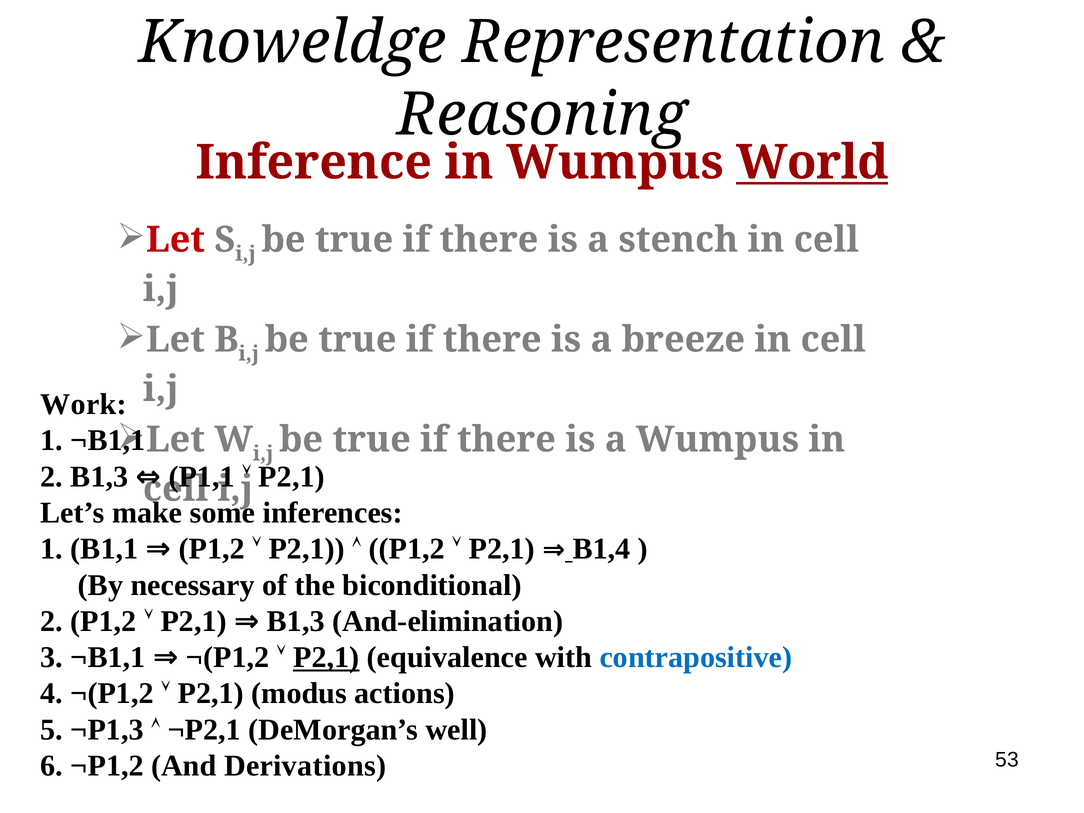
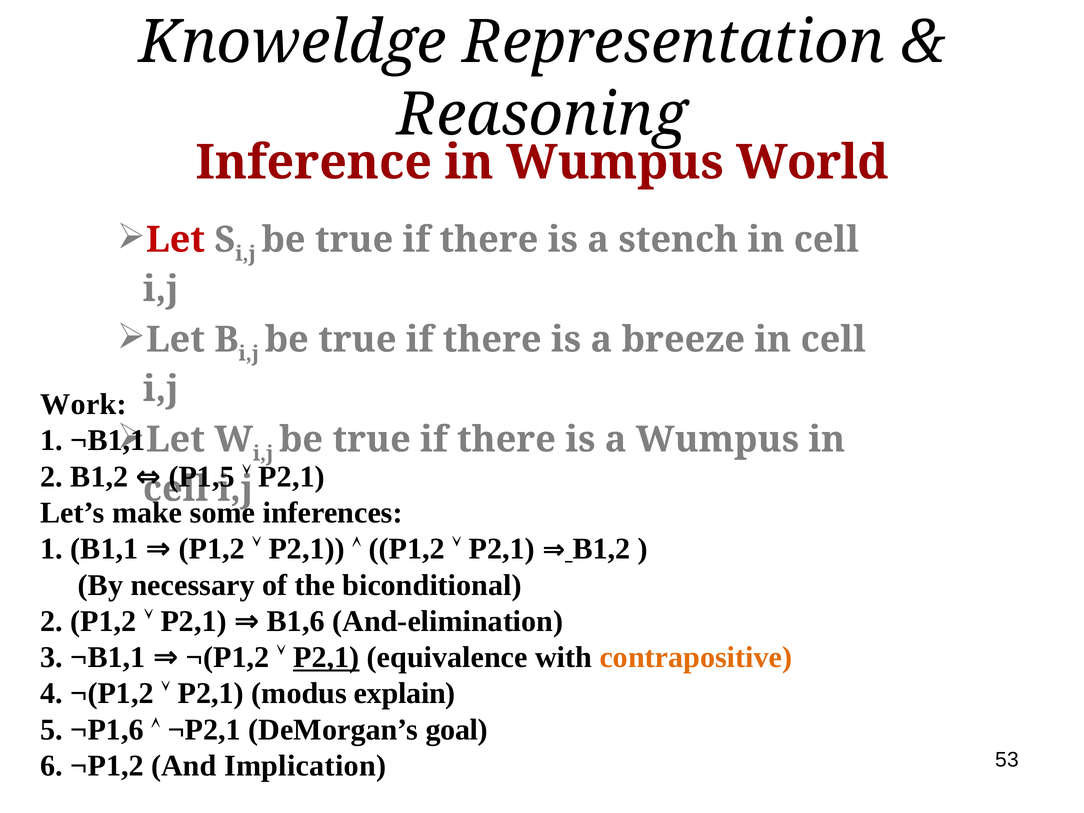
World underline: present -> none (812, 162)
2 B1,3: B1,3 -> B1,2 (99, 477)
P1,1: P1,1 -> P1,5 (202, 477)
B1,4: B1,4 -> B1,2 (601, 549)
B1,3: B1,3 -> B1,6 (296, 621)
contrapositive colour: blue -> orange (696, 657)
actions: actions -> explain (405, 694)
¬P1,3: ¬P1,3 -> ¬P1,6 (107, 730)
well: well -> goal (457, 730)
Derivations: Derivations -> Implication (305, 766)
